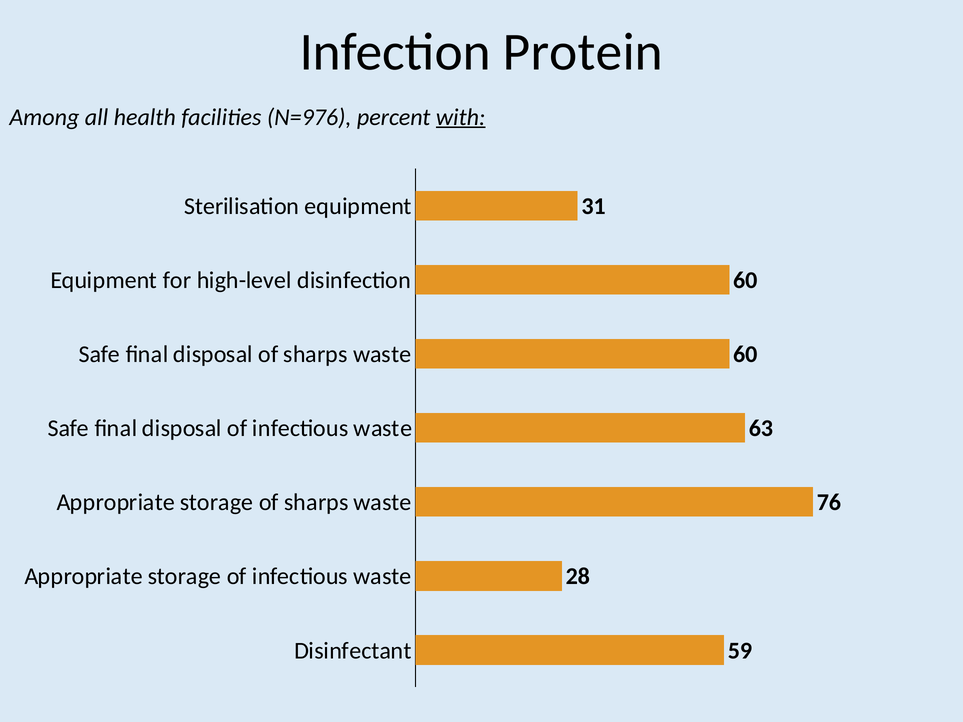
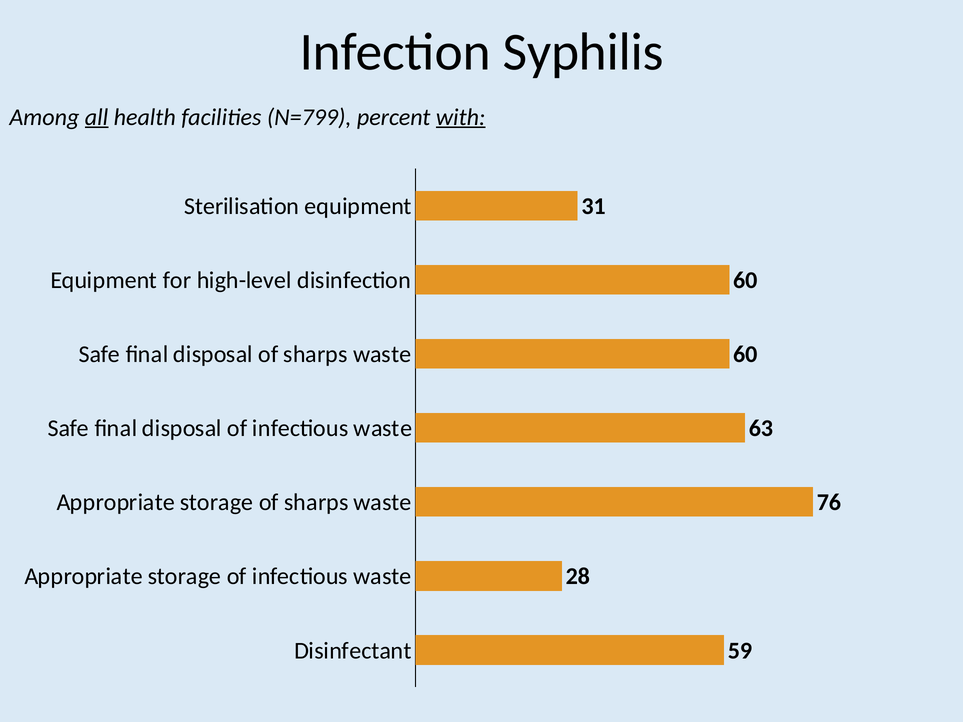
Protein: Protein -> Syphilis (583, 52)
all underline: none -> present (97, 117)
N=976: N=976 -> N=799 (309, 117)
